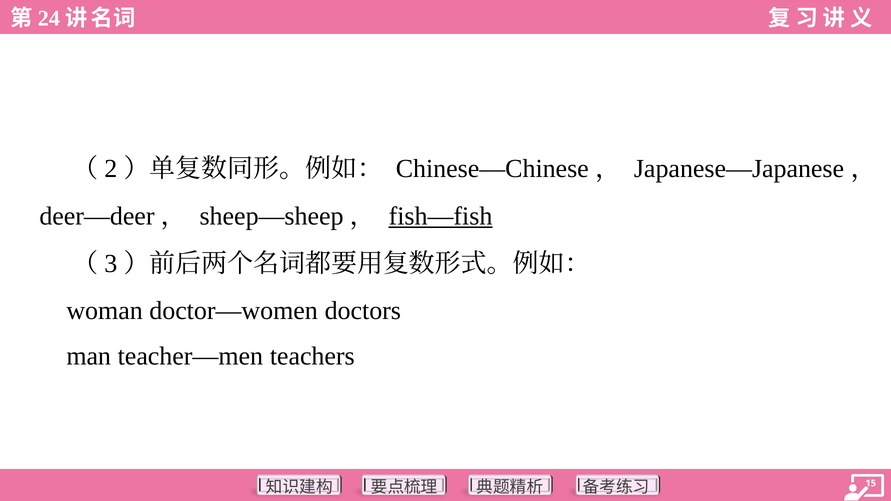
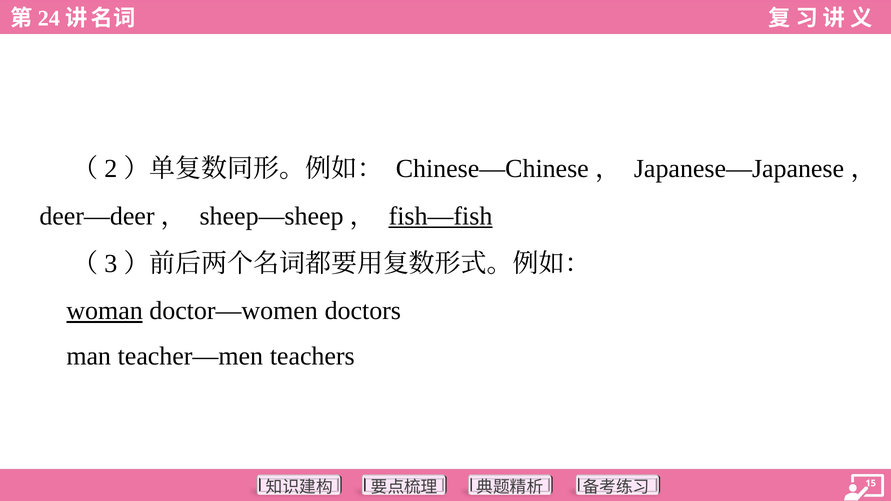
woman underline: none -> present (105, 311)
